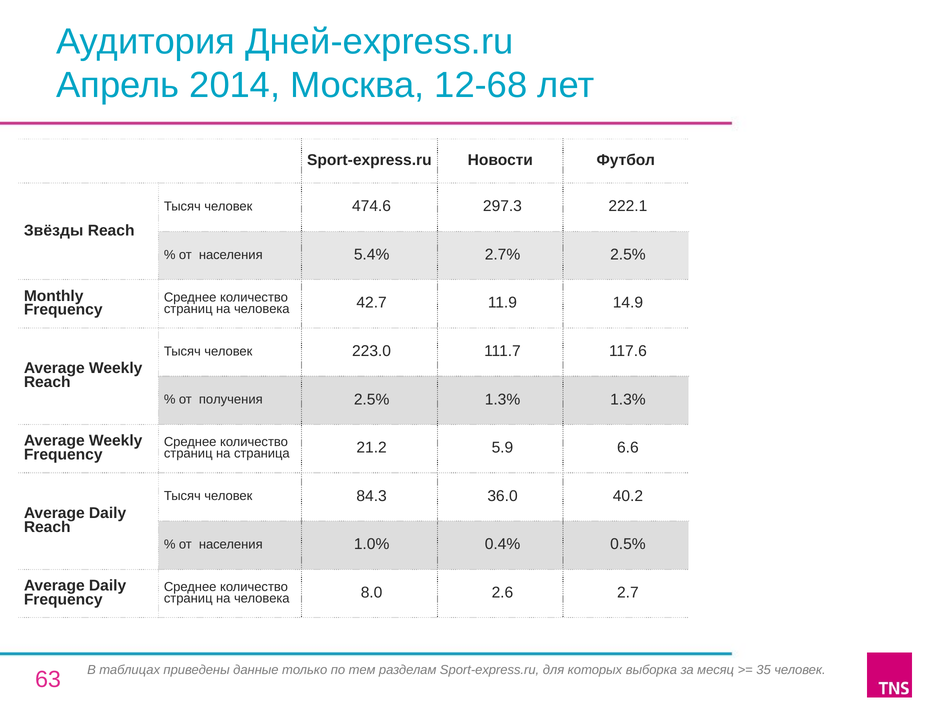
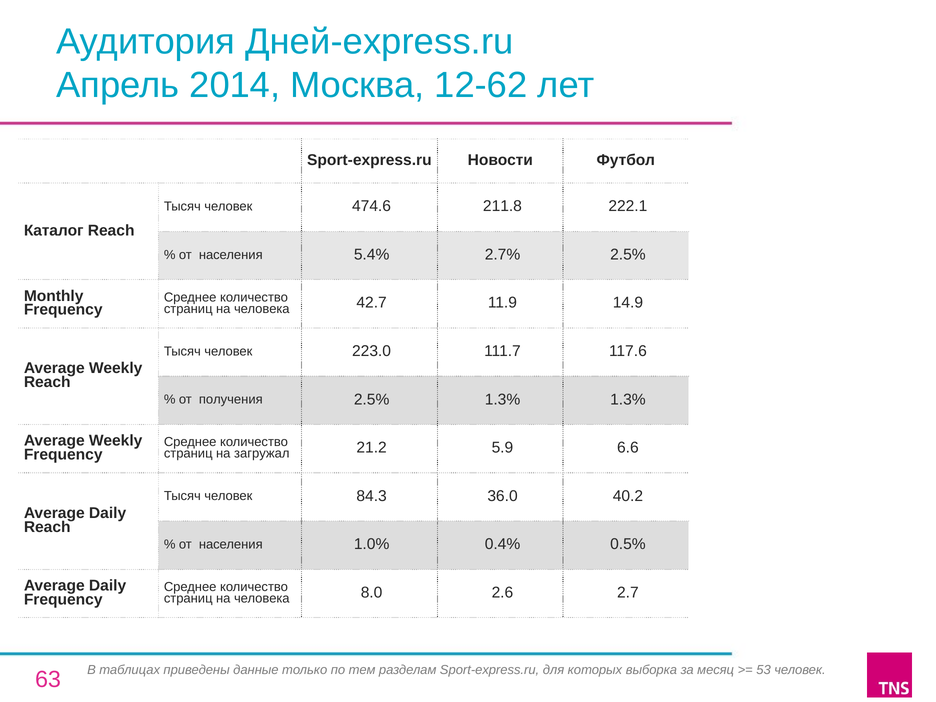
12-68: 12-68 -> 12-62 (481, 85)
297.3: 297.3 -> 211.8 (502, 206)
Звёзды: Звёзды -> Каталог (54, 230)
страница: страница -> загружал (262, 454)
35: 35 -> 53 (764, 670)
